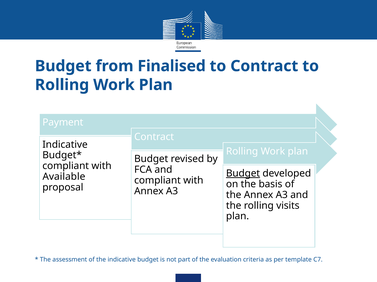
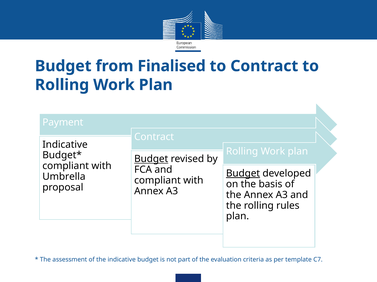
Budget underline: none -> present (151, 159)
Available: Available -> Umbrella (64, 177)
visits: visits -> rules (288, 206)
